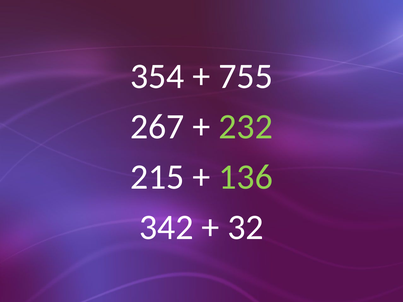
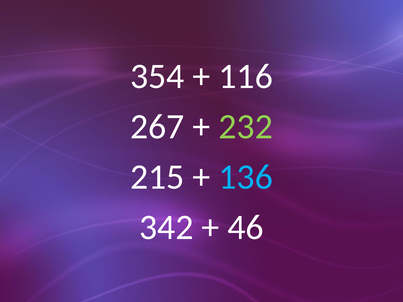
755: 755 -> 116 (246, 76)
136 colour: light green -> light blue (246, 177)
32: 32 -> 46 (246, 228)
